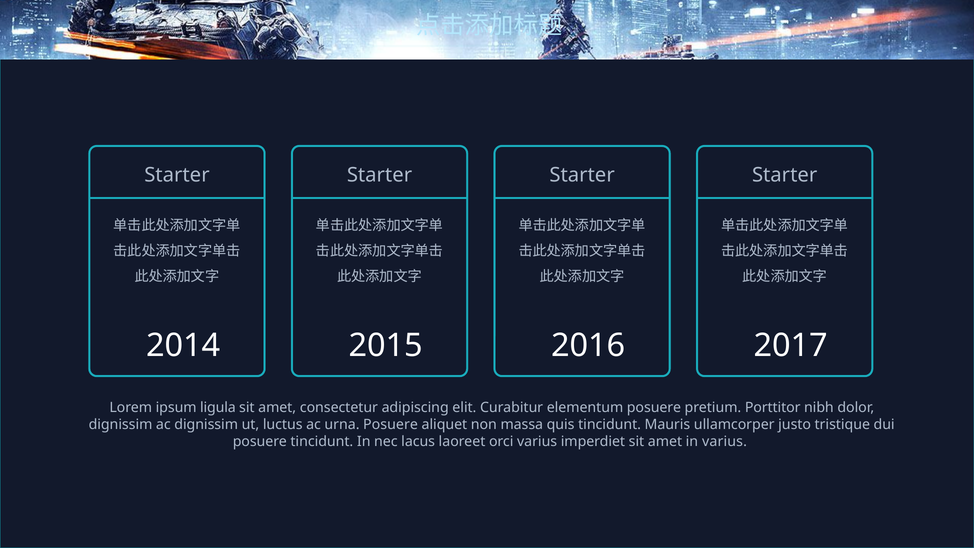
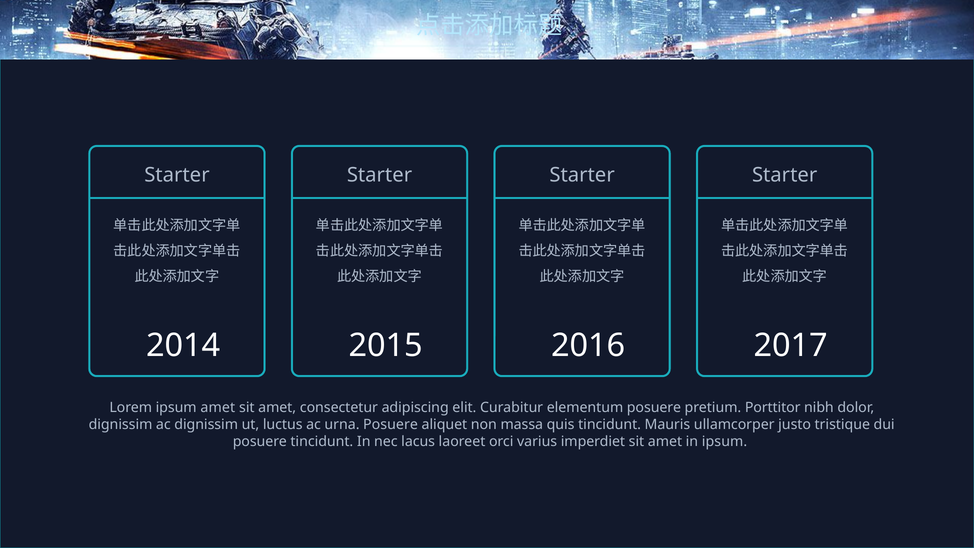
ipsum ligula: ligula -> amet (218, 408)
in varius: varius -> ipsum (725, 442)
